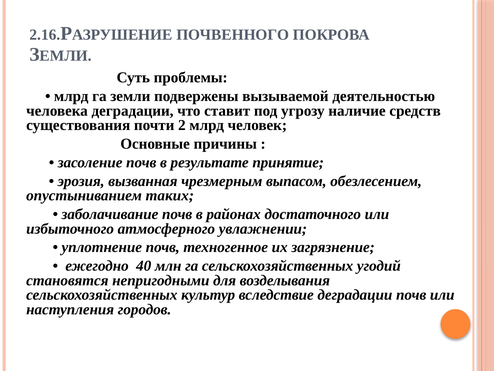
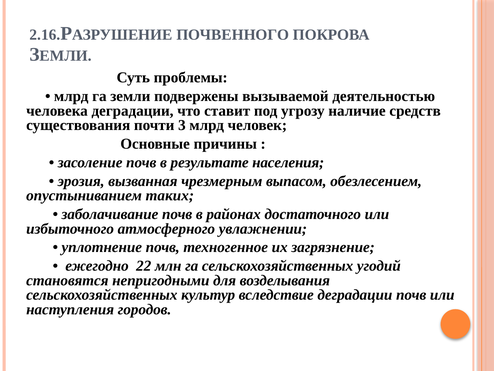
2: 2 -> 3 (182, 125)
принятие: принятие -> населения (288, 162)
40: 40 -> 22 (144, 266)
